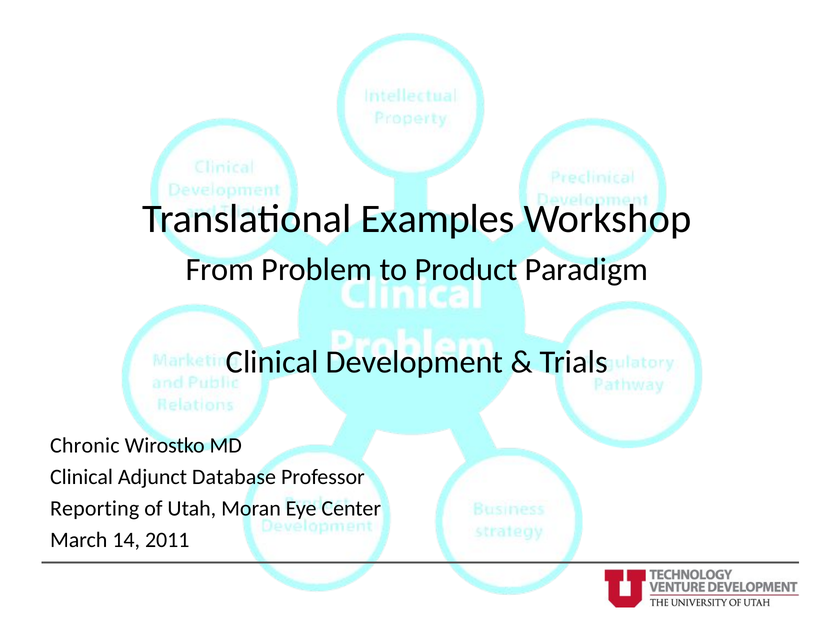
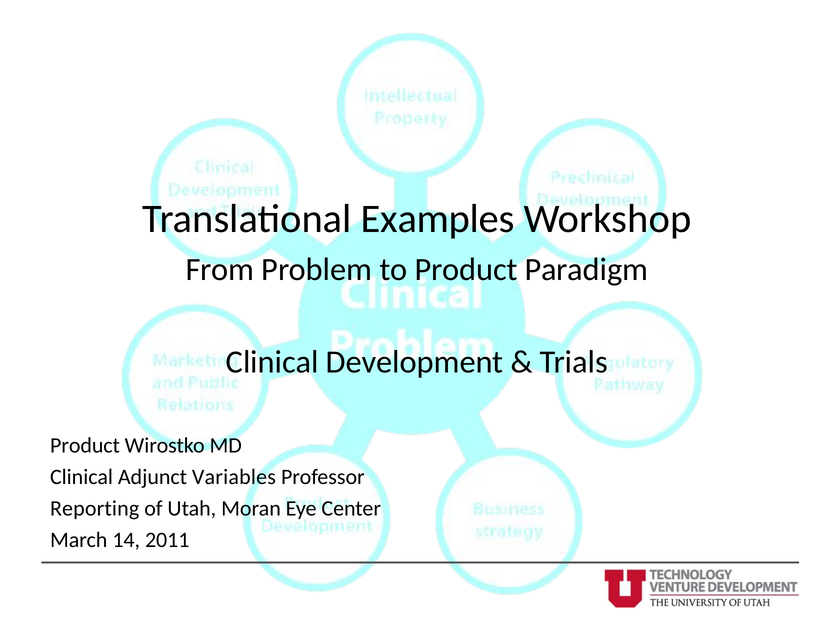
Chronic: Chronic -> Product (85, 446)
Database: Database -> Variables (234, 477)
